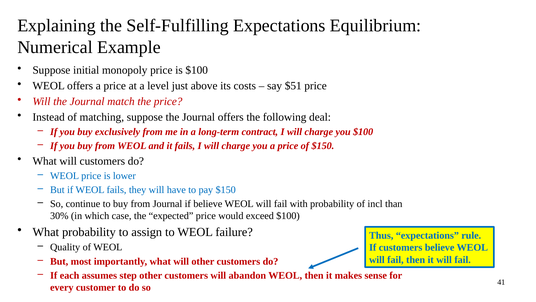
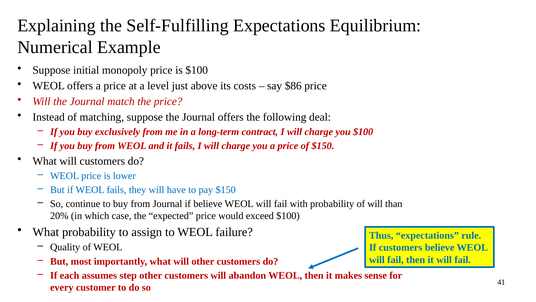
$51: $51 -> $86 (293, 86)
of incl: incl -> will (375, 204)
30%: 30% -> 20% (59, 216)
